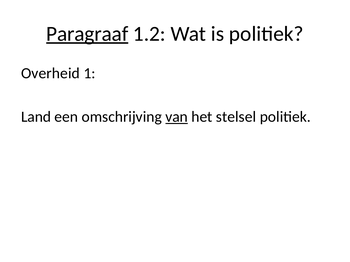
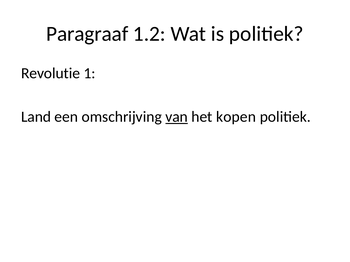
Paragraaf underline: present -> none (87, 34)
Overheid: Overheid -> Revolutie (51, 73)
stelsel: stelsel -> kopen (236, 117)
